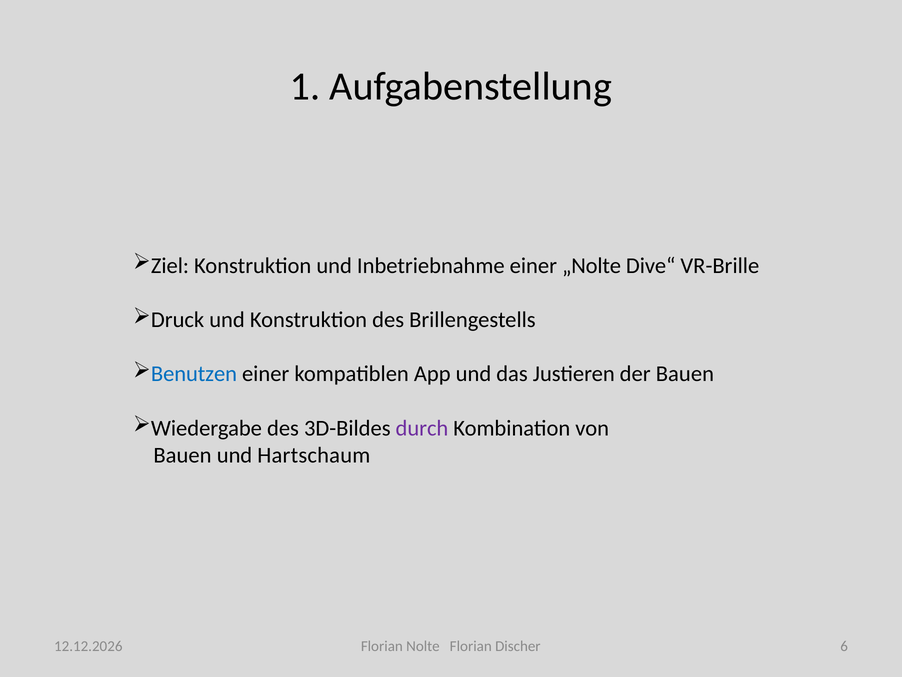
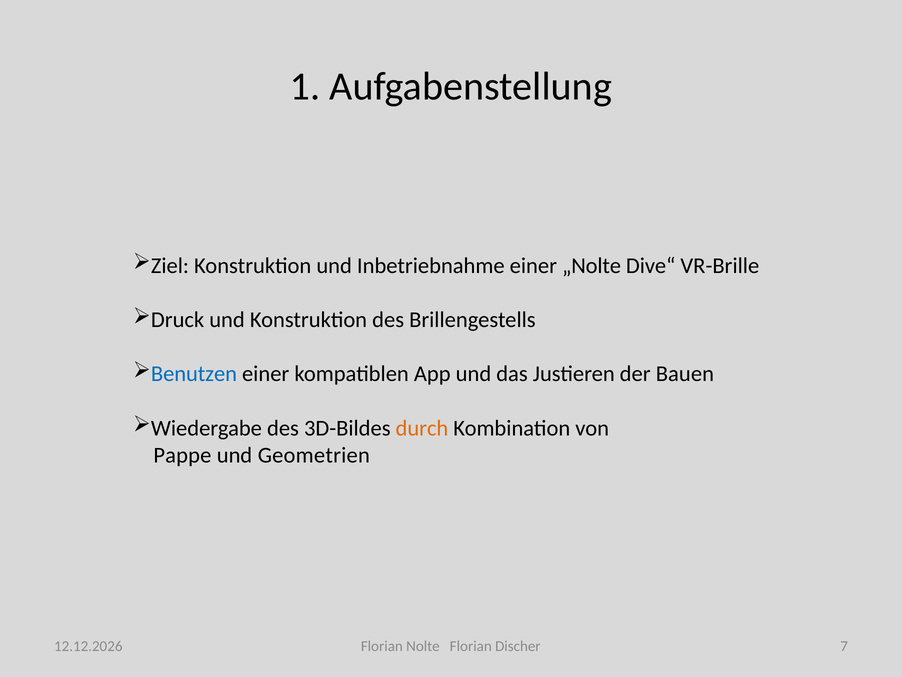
durch colour: purple -> orange (422, 428)
Bauen: Bauen -> Pappe (182, 455)
Hartschaum: Hartschaum -> Geometrien (314, 455)
6: 6 -> 7 (844, 646)
